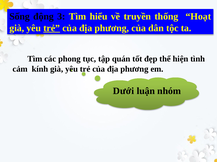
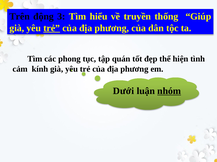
Sống: Sống -> Trên (20, 17)
Hoạt: Hoạt -> Giúp (198, 17)
nhóm underline: none -> present (169, 91)
